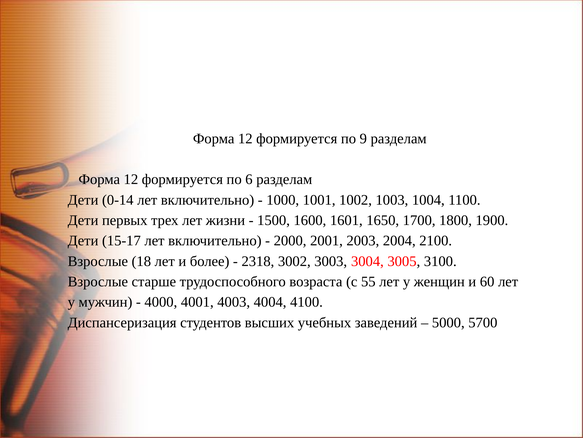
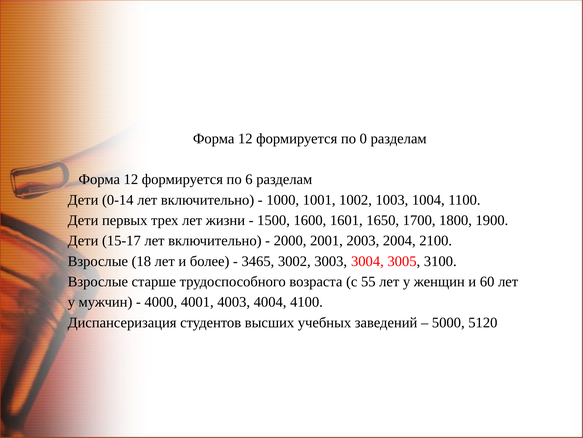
9: 9 -> 0 (363, 138)
2318: 2318 -> 3465 (258, 261)
5700: 5700 -> 5120 (483, 322)
